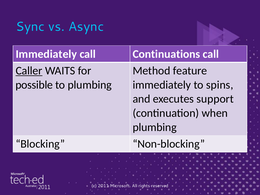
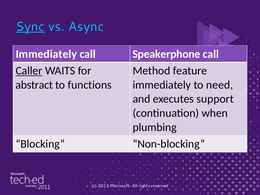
Sync underline: none -> present (30, 27)
Continuations: Continuations -> Speakerphone (166, 54)
possible: possible -> abstract (34, 85)
to plumbing: plumbing -> functions (90, 85)
spins: spins -> need (220, 85)
